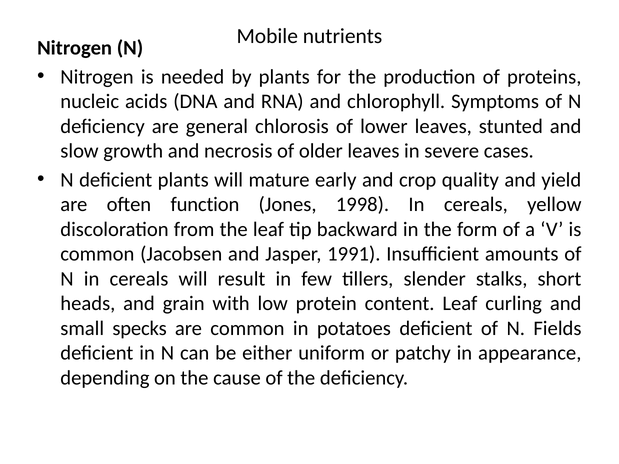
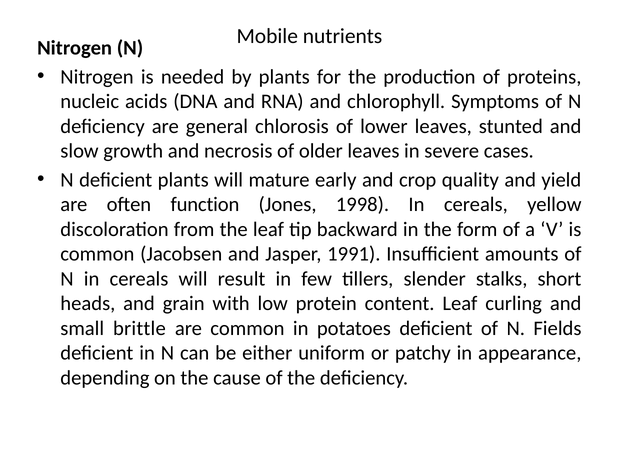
specks: specks -> brittle (139, 328)
